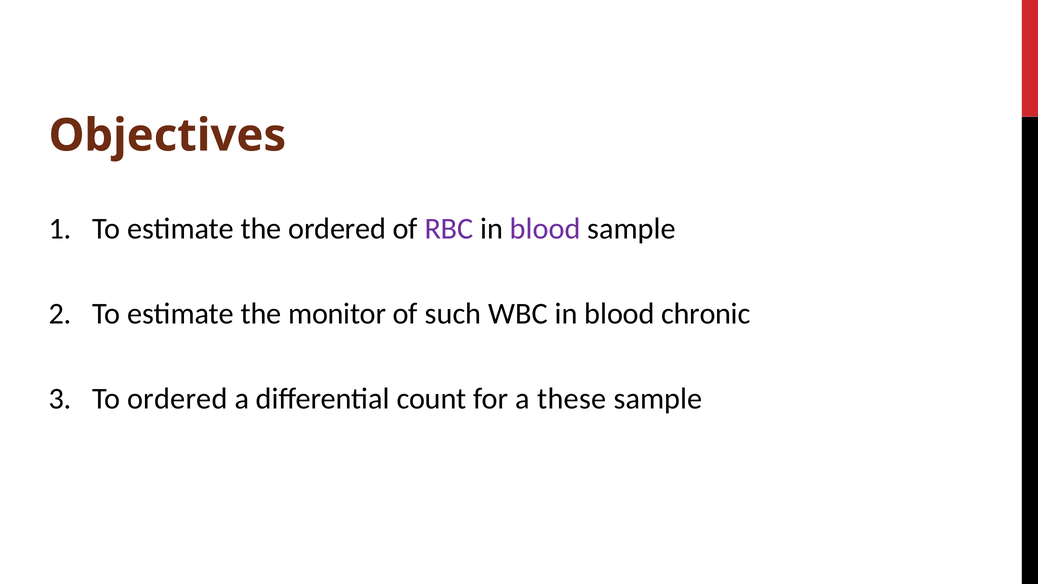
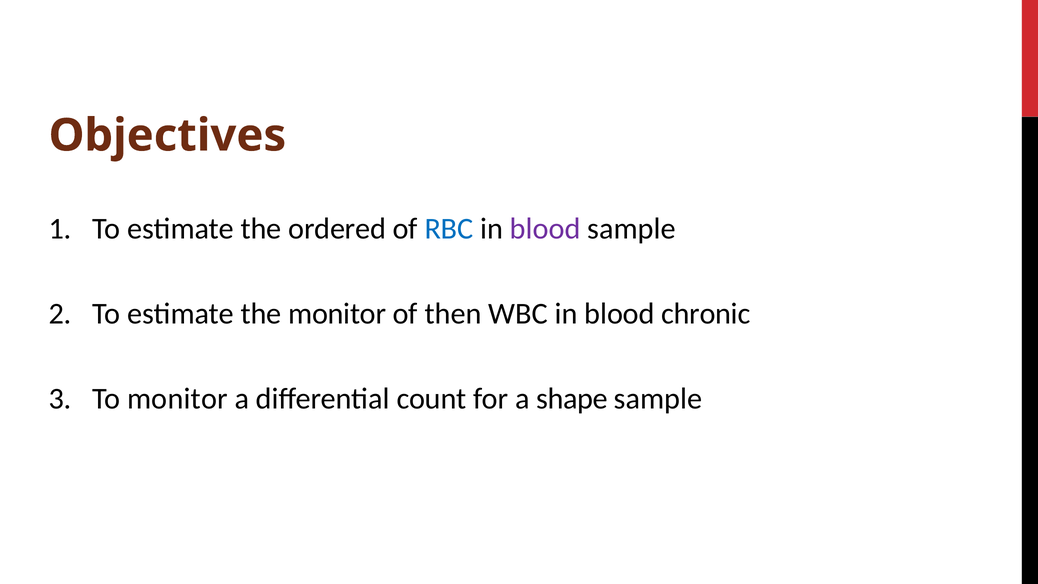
RBC colour: purple -> blue (449, 229)
such: such -> then (453, 314)
To ordered: ordered -> monitor (177, 399)
these: these -> shape (572, 399)
